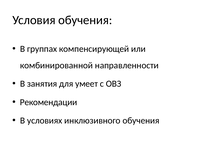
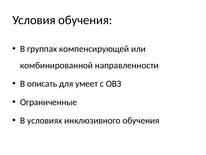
занятия: занятия -> описать (42, 83)
Рекомендации: Рекомендации -> Ограниченные (49, 102)
